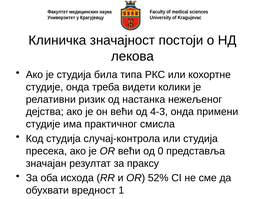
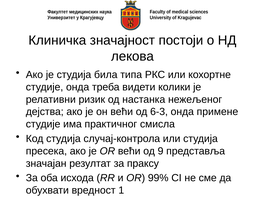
4-3: 4-3 -> 6-3 (159, 112)
примени: примени -> примене (217, 112)
0: 0 -> 9 (161, 151)
52%: 52% -> 99% (158, 178)
